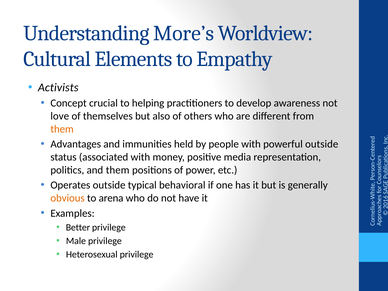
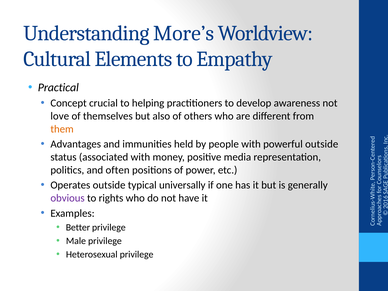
Activists: Activists -> Practical (58, 87)
and them: them -> often (118, 170)
behavioral: behavioral -> universally (182, 185)
obvious colour: orange -> purple (68, 198)
arena: arena -> rights (111, 198)
